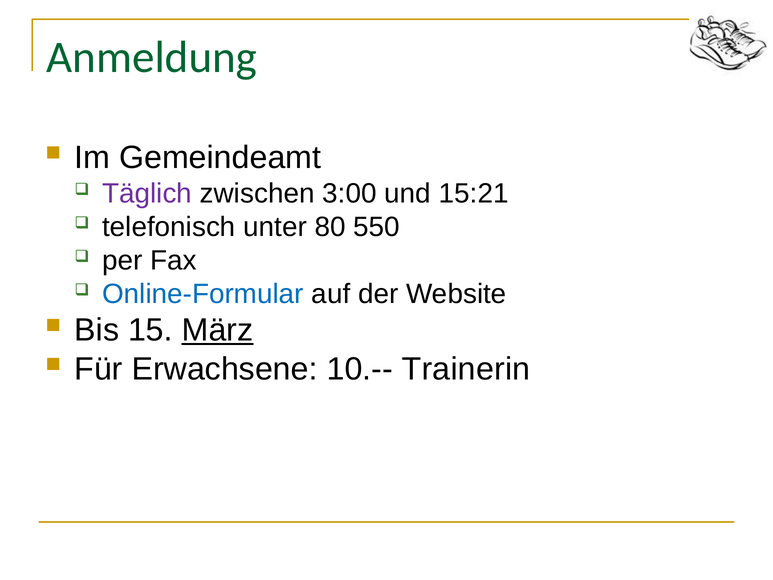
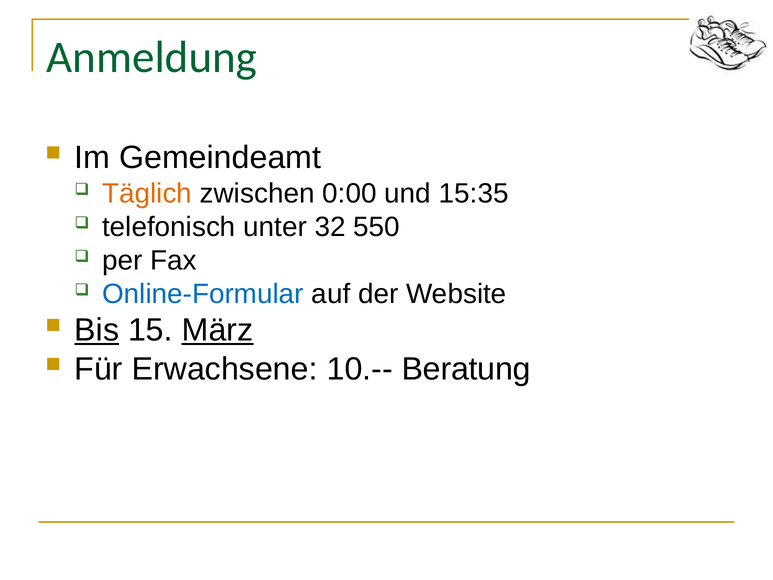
Täglich colour: purple -> orange (147, 193)
3:00: 3:00 -> 0:00 (350, 193)
15:21: 15:21 -> 15:35 (474, 193)
80: 80 -> 32 (330, 227)
Bis underline: none -> present (97, 330)
Trainerin: Trainerin -> Beratung (466, 369)
